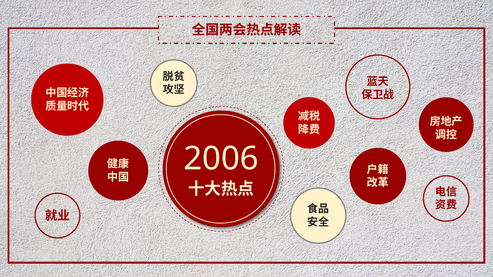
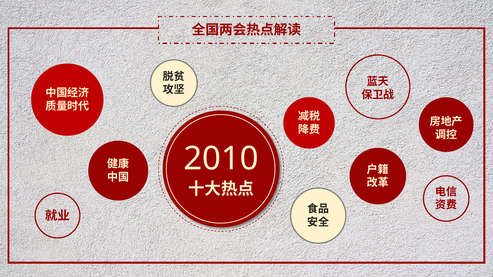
2006: 2006 -> 2010 (221, 159)
